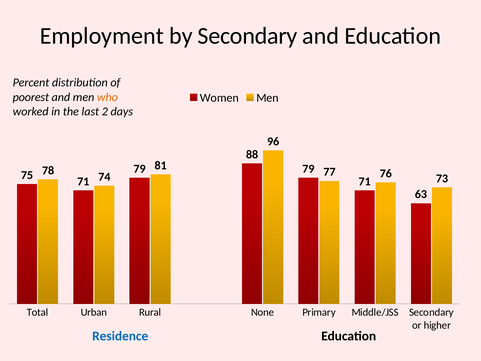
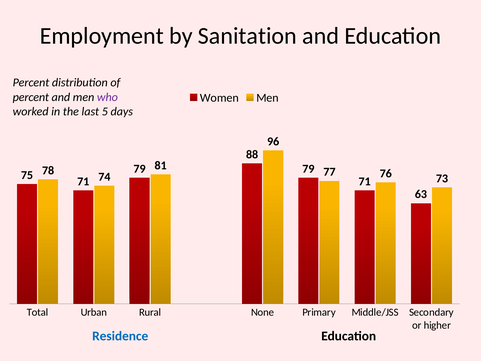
by Secondary: Secondary -> Sanitation (247, 36)
poorest: poorest -> percent (31, 97)
who colour: orange -> purple (107, 97)
2: 2 -> 5 (105, 111)
